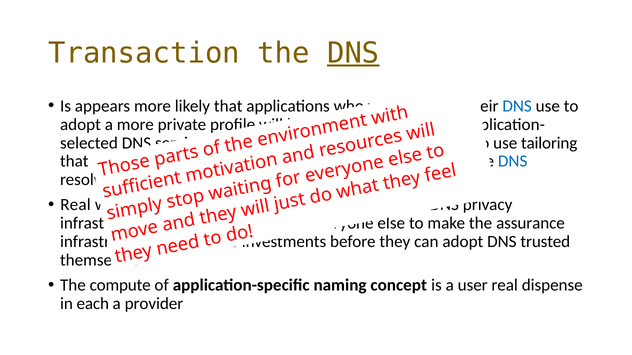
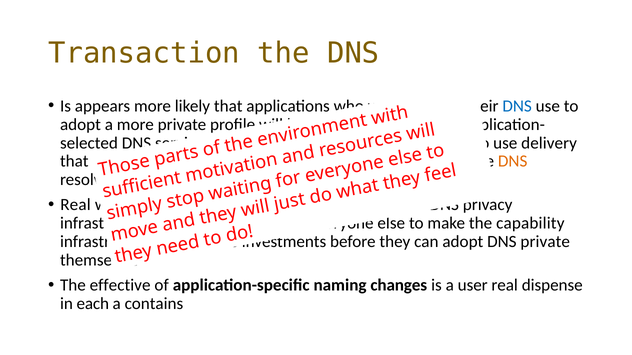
DNS underline: present -> none (353, 53)
tailoring: tailoring -> delivery (549, 143)
DNS colour: blue -> orange (513, 162)
assurance: assurance -> capability (530, 224)
trusted: trusted -> private (545, 242)
compute: compute -> effective (120, 286)
concept: concept -> changes (399, 286)
provider: provider -> contains (154, 304)
